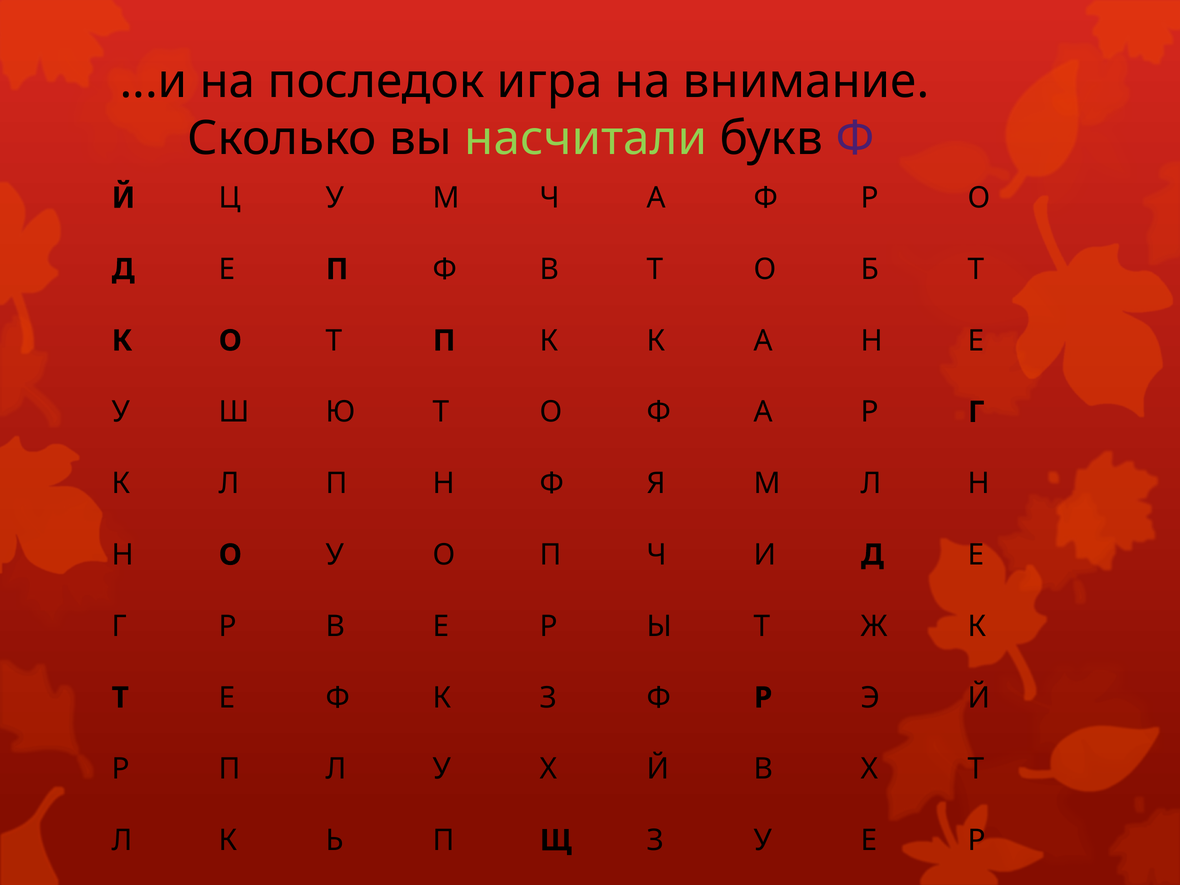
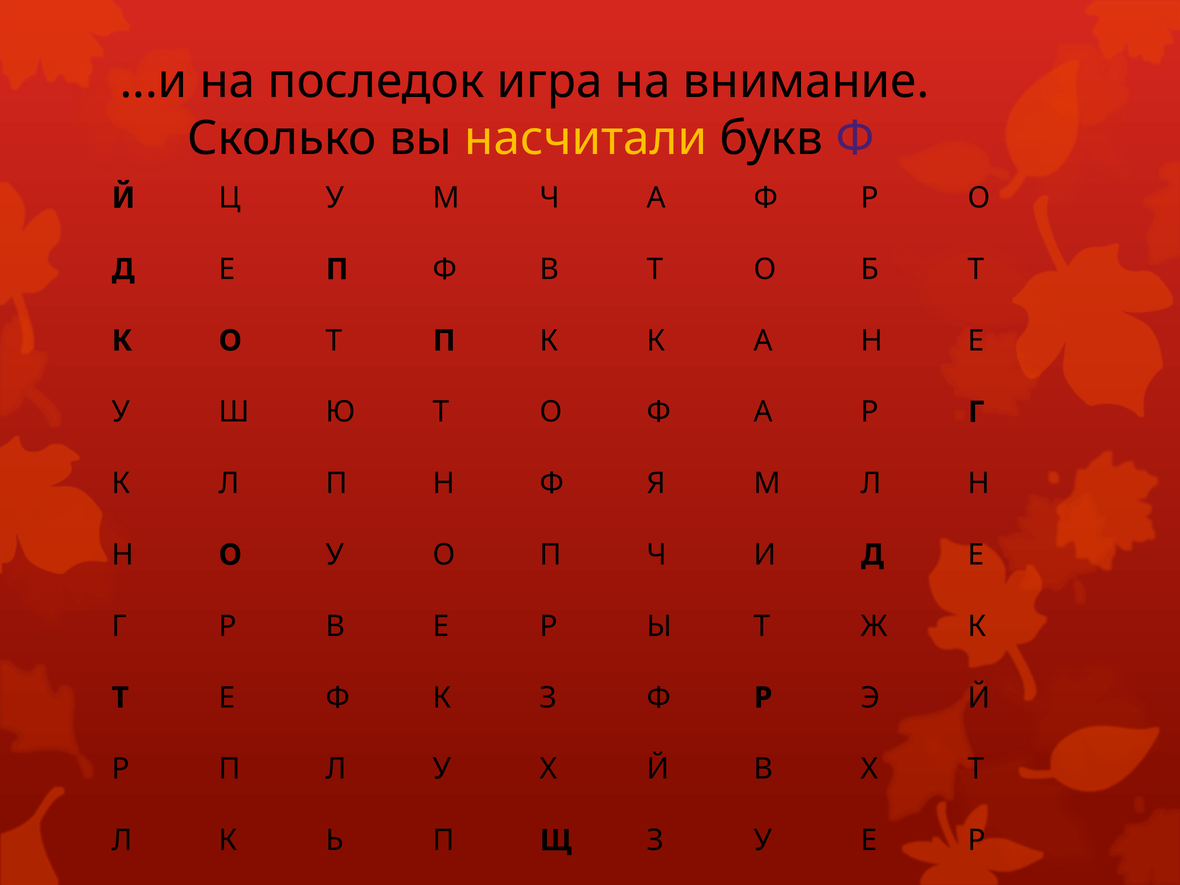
насчитали colour: light green -> yellow (586, 139)
